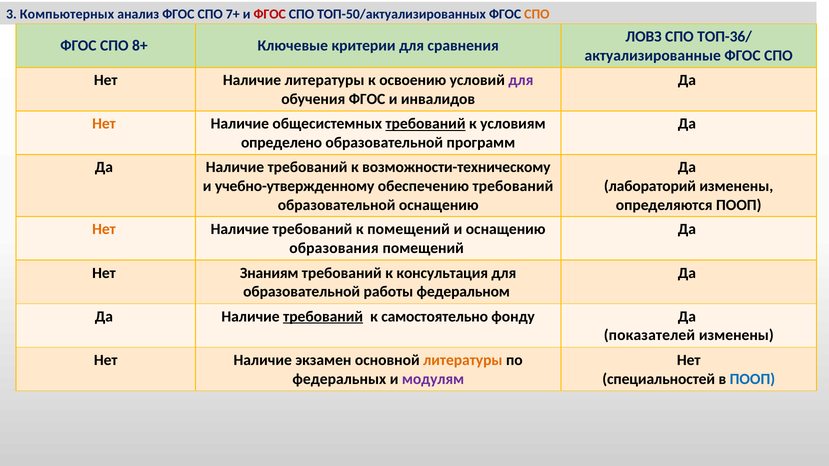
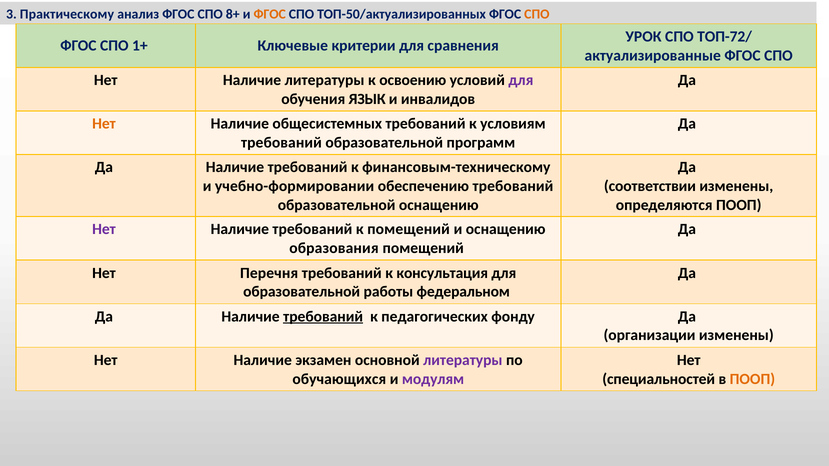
Компьютерных: Компьютерных -> Практическому (67, 14)
7+: 7+ -> 8+ (233, 14)
ФГОС colour: red -> orange (270, 14)
ЛОВЗ: ЛОВЗ -> УРОК (644, 37)
ТОП-36/: ТОП-36/ -> ТОП-72/ (725, 37)
8+: 8+ -> 1+ (140, 46)
обучения ФГОС: ФГОС -> ЯЗЫК (367, 99)
требований underline: present -> none (426, 124)
определено: определено -> требований (281, 143)
возможности-техническому: возможности-техническому -> финансовым-техническому (456, 167)
учебно-утвержденному: учебно-утвержденному -> учебно-формировании (295, 186)
лабораторий: лабораторий -> соответствии (650, 186)
Нет colour: orange -> purple (104, 230)
Знаниям: Знаниям -> Перечня (269, 273)
самостоятельно: самостоятельно -> педагогических (435, 317)
показателей: показателей -> организации (649, 336)
литературы colour: orange -> purple (463, 360)
федеральных: федеральных -> обучающихся (339, 379)
ПООП colour: blue -> orange (752, 379)
